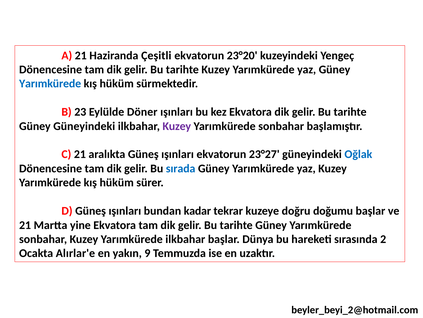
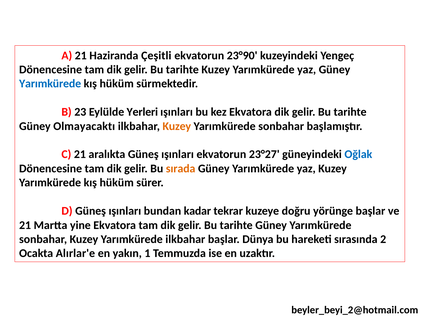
23°20: 23°20 -> 23°90 (242, 55)
Döner: Döner -> Yerleri (142, 112)
Güney Güneyindeki: Güneyindeki -> Olmayacaktı (84, 126)
Kuzey colour: purple -> orange (177, 126)
sırada colour: blue -> orange (181, 168)
doğumu: doğumu -> yörünge (333, 210)
9: 9 -> 1 (147, 253)
